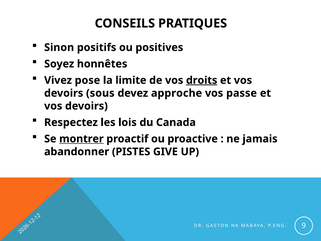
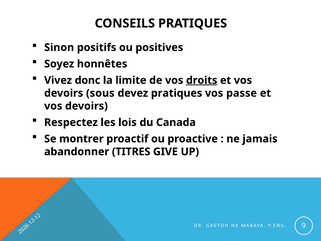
pose: pose -> donc (88, 80)
devez approche: approche -> pratiques (177, 93)
montrer underline: present -> none (81, 139)
PISTES: PISTES -> TITRES (131, 152)
